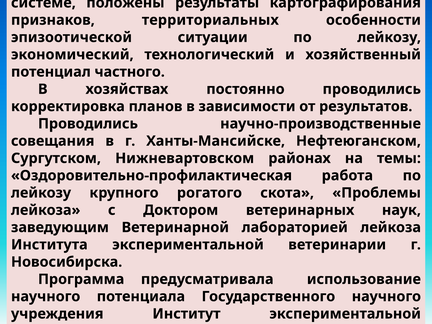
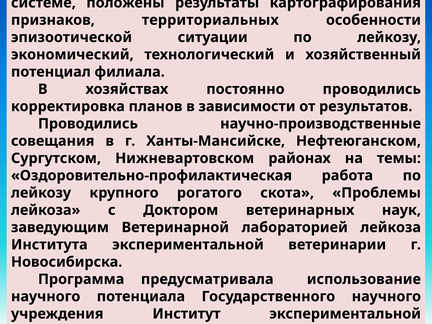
частного: частного -> филиала (130, 72)
